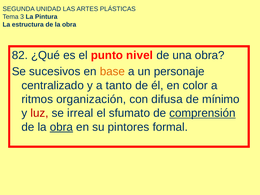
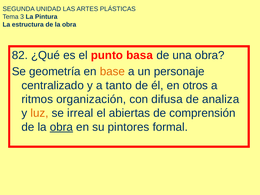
nivel: nivel -> basa (140, 55)
sucesivos: sucesivos -> geometría (55, 72)
color: color -> otros (195, 85)
mínimo: mínimo -> analiza (221, 99)
luz colour: red -> orange (40, 113)
sfumato: sfumato -> abiertas (129, 113)
comprensión underline: present -> none (202, 113)
